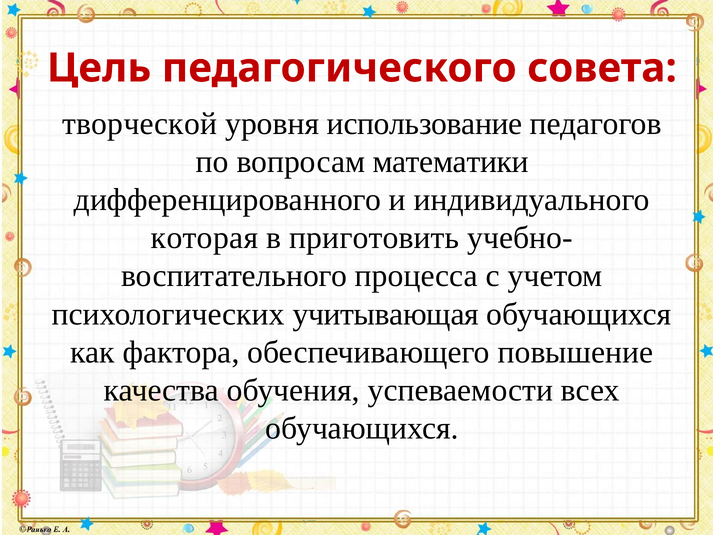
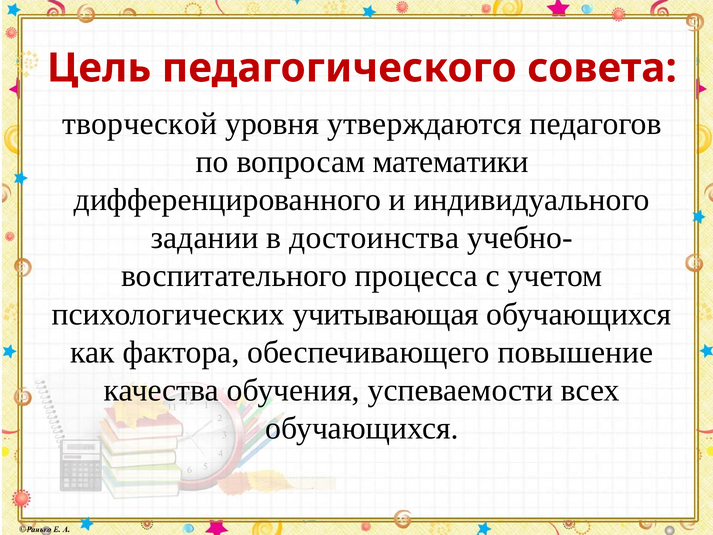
использование: использование -> утверждаются (424, 124)
которая: которая -> задании (205, 238)
приготовить: приготовить -> достоинства (374, 238)
